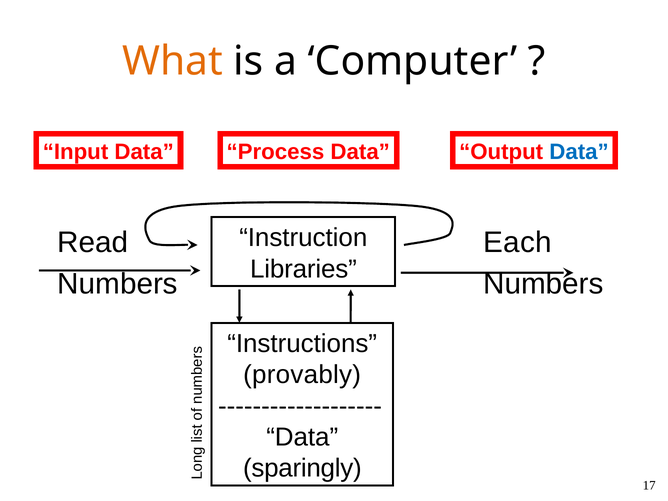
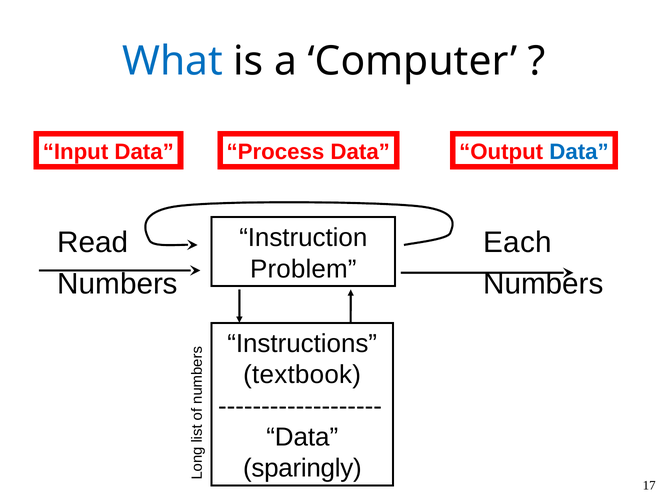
What colour: orange -> blue (172, 61)
Libraries: Libraries -> Problem (303, 269)
provably: provably -> textbook (302, 375)
